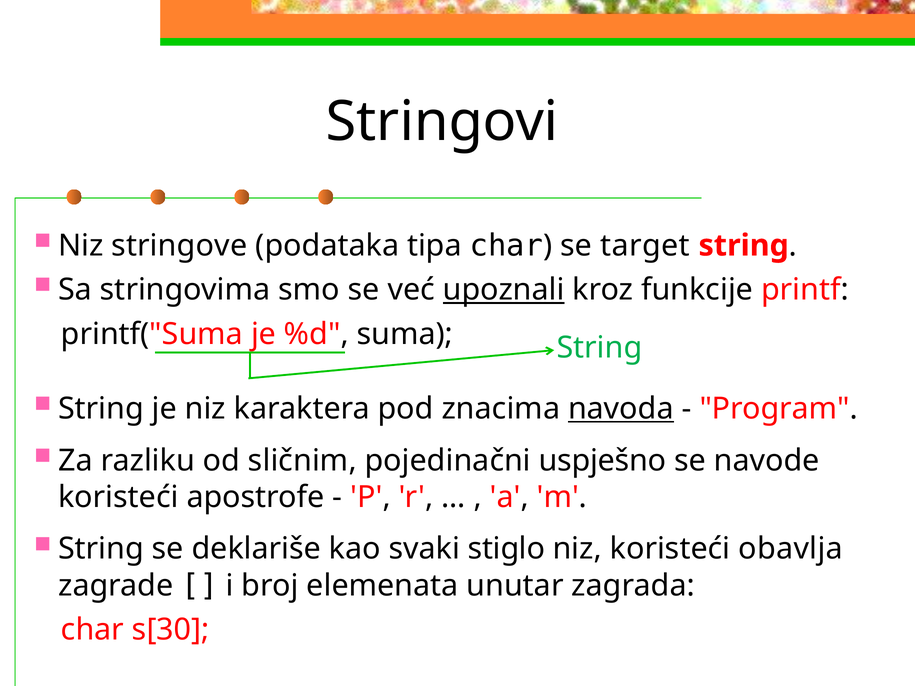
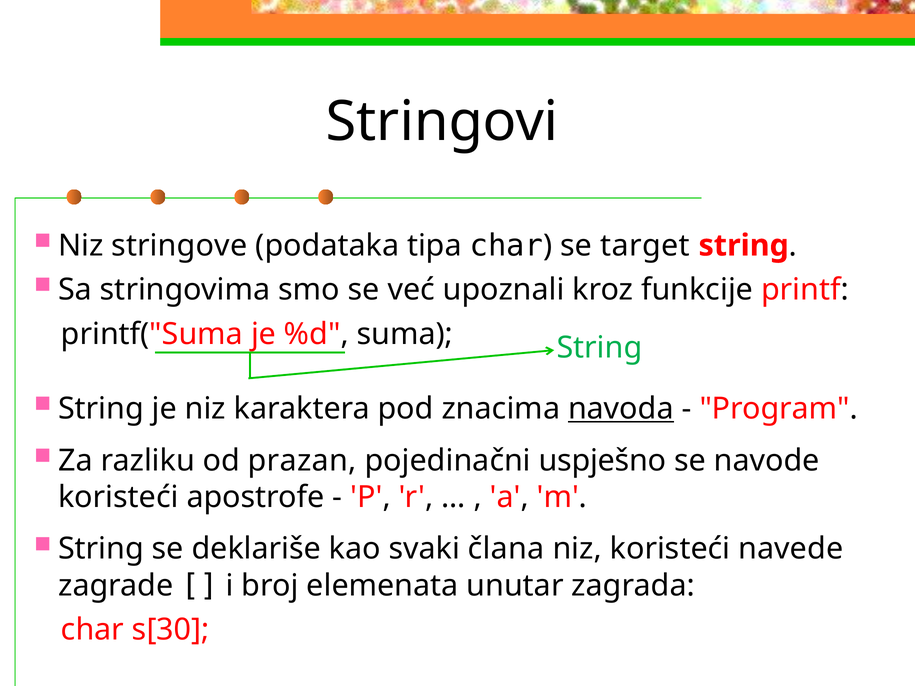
upoznali underline: present -> none (504, 290)
sličnim: sličnim -> prazan (302, 461)
stiglo: stiglo -> člana (506, 549)
obavlja: obavlja -> navede (791, 549)
